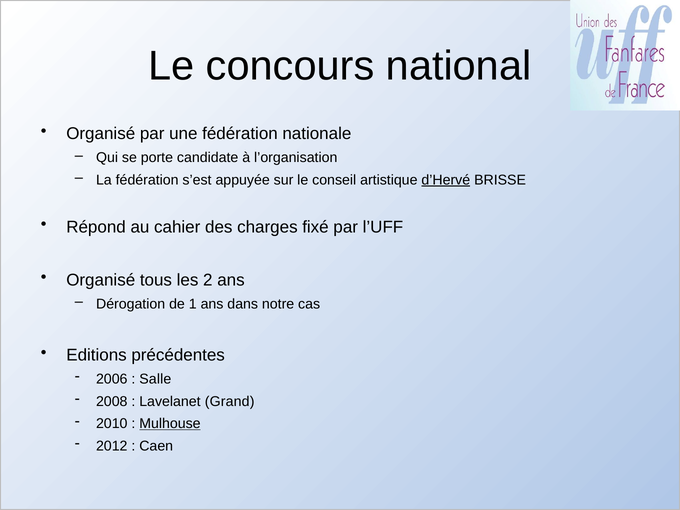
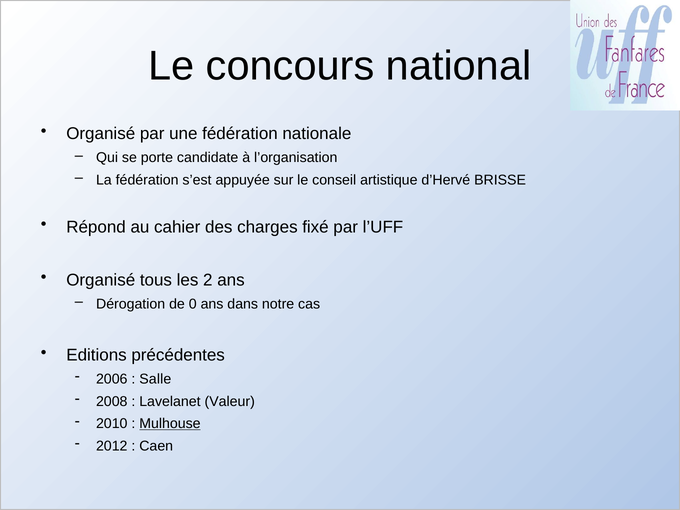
d’Hervé underline: present -> none (446, 180)
1: 1 -> 0 (193, 304)
Grand: Grand -> Valeur (230, 401)
